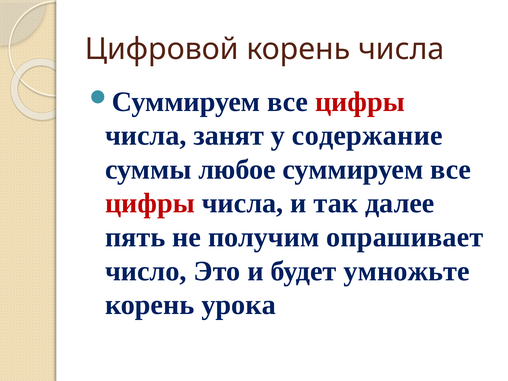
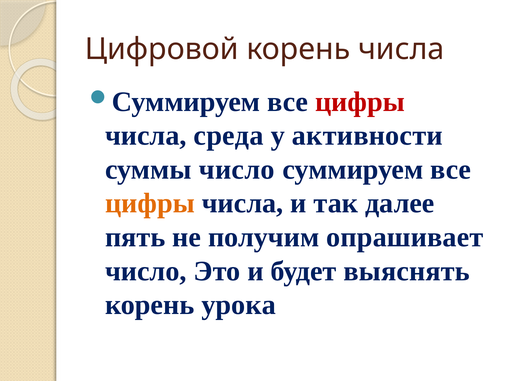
занят: занят -> среда (229, 136)
содержание: содержание -> активности (367, 136)
суммы любое: любое -> число (237, 170)
цифры colour: red -> orange (150, 203)
умножьте: умножьте -> выяснять (407, 271)
